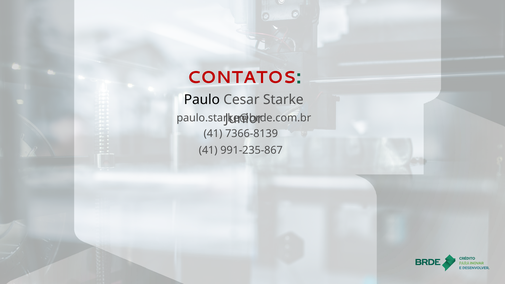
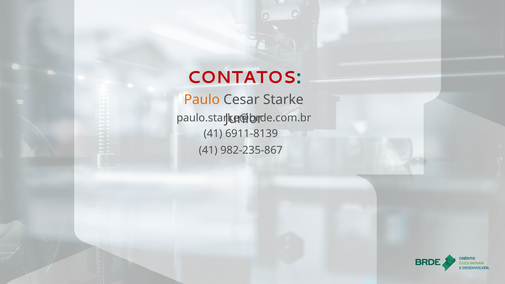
Paulo colour: black -> orange (202, 100)
7366-8139: 7366-8139 -> 6911-8139 (252, 134)
991-235-867: 991-235-867 -> 982-235-867 (252, 150)
